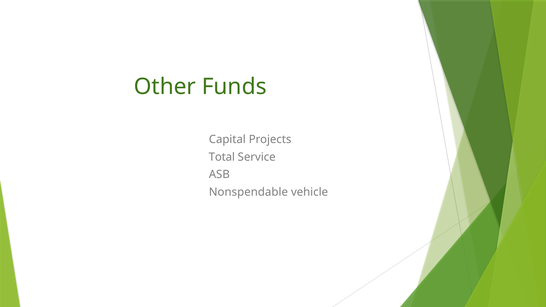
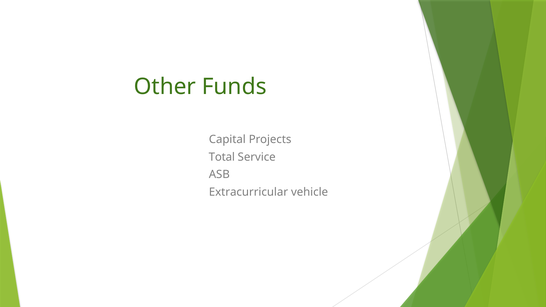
Nonspendable: Nonspendable -> Extracurricular (248, 192)
